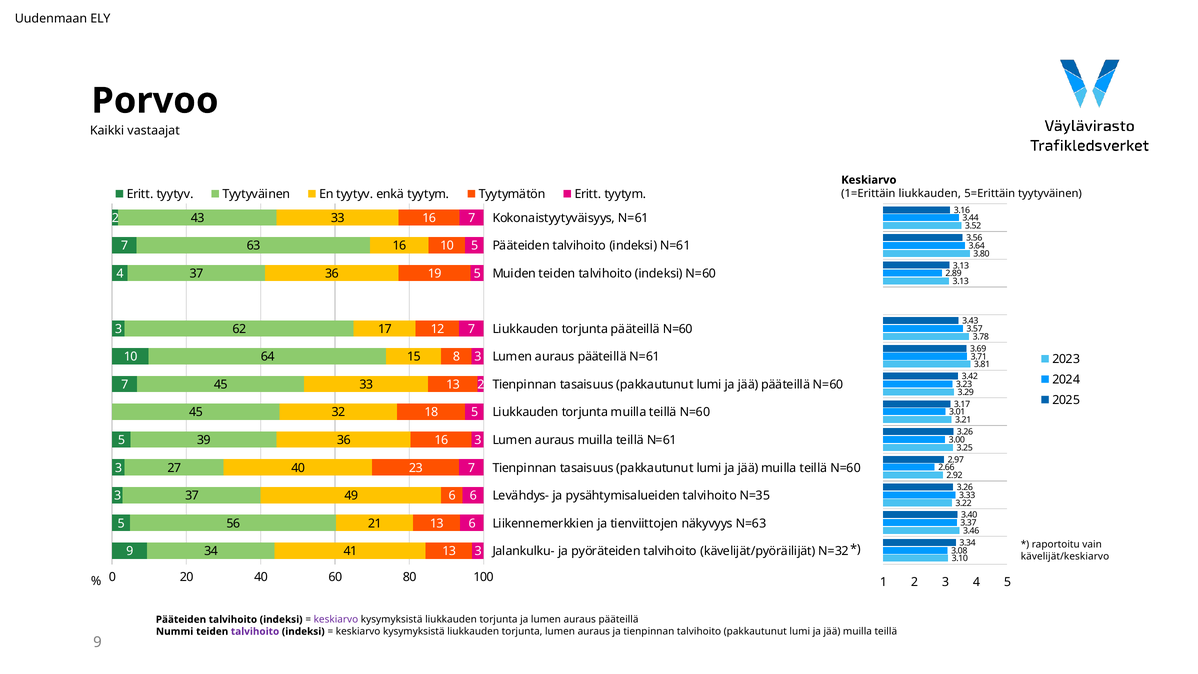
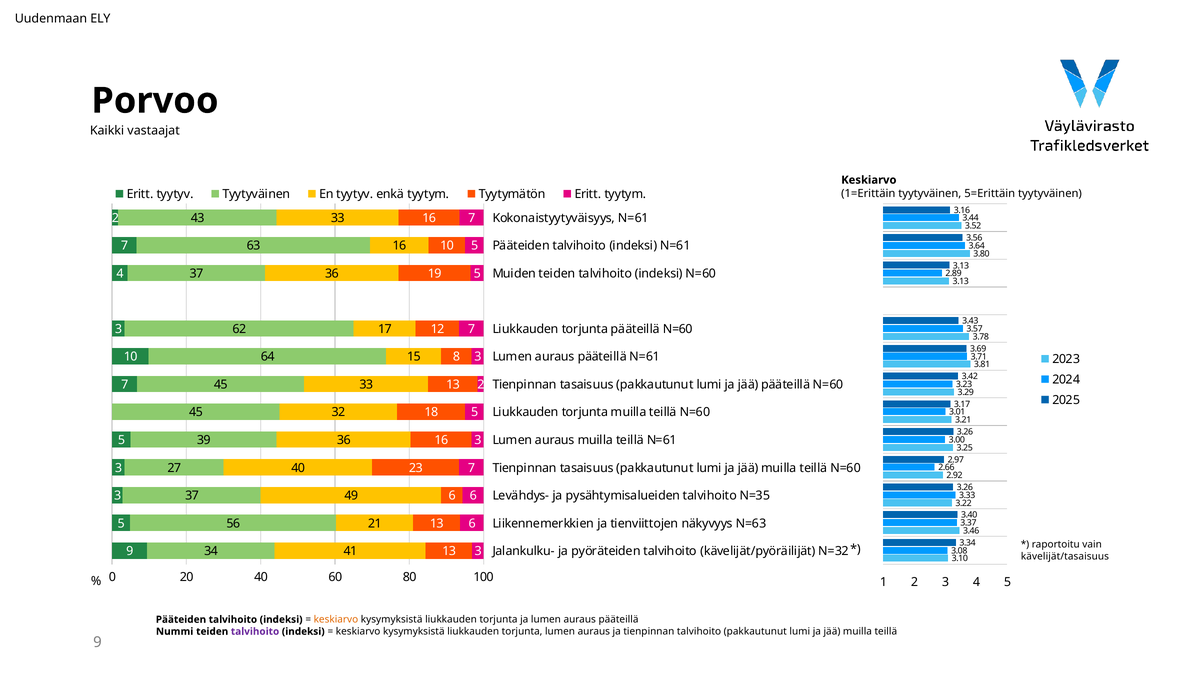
1=Erittäin liukkauden: liukkauden -> tyytyväinen (930, 193)
kävelijät/keskiarvo: kävelijät/keskiarvo -> kävelijät/tasaisuus (1065, 556)
keskiarvo colour: purple -> orange (336, 619)
